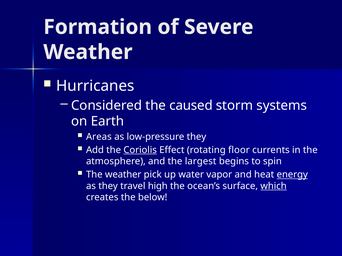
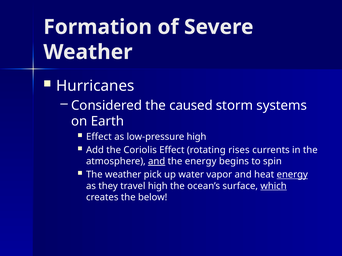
Areas: Areas -> Effect (99, 137)
low-pressure they: they -> high (196, 137)
Coriolis underline: present -> none (140, 150)
floor: floor -> rises (239, 150)
and underline: none -> present (157, 162)
the largest: largest -> energy (201, 162)
